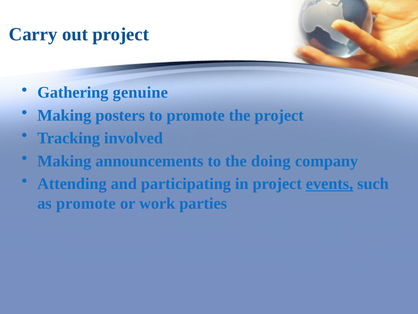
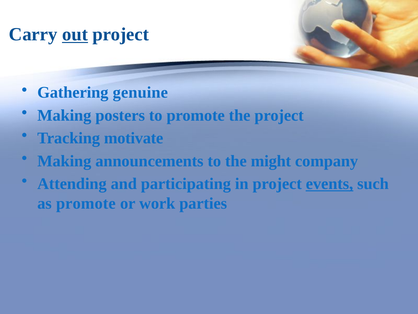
out underline: none -> present (75, 34)
involved: involved -> motivate (134, 138)
doing: doing -> might (271, 161)
